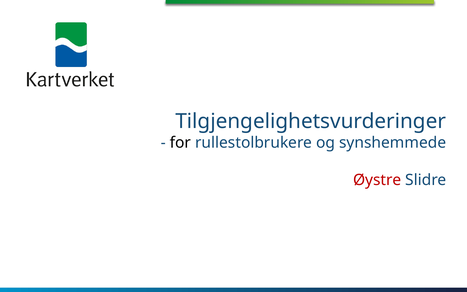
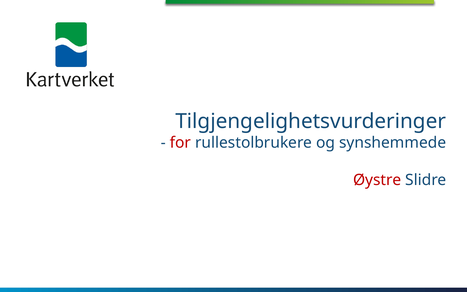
for colour: black -> red (180, 143)
